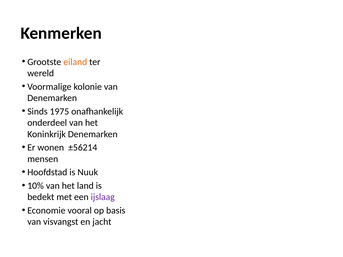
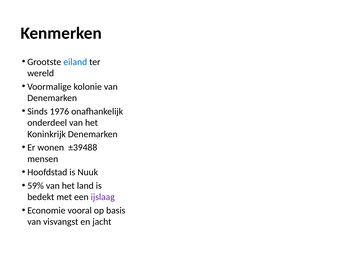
eiland colour: orange -> blue (75, 62)
1975: 1975 -> 1976 (59, 111)
±56214: ±56214 -> ±39488 (83, 148)
10%: 10% -> 59% (36, 186)
